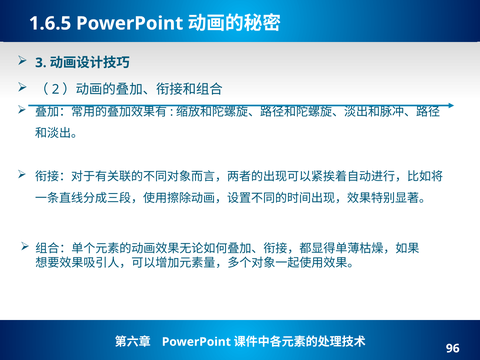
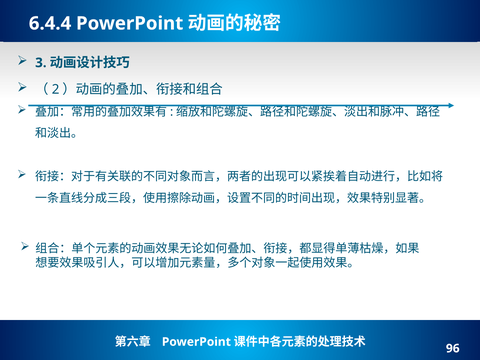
1.6.5: 1.6.5 -> 6.4.4 (50, 23)
